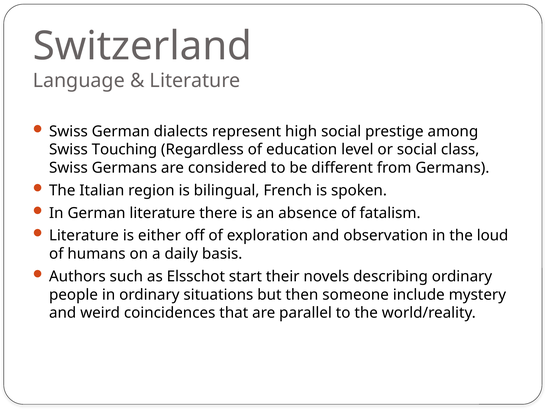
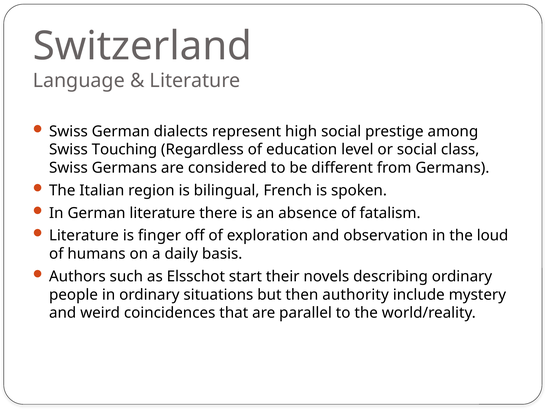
either: either -> finger (159, 235)
someone: someone -> authority (356, 294)
